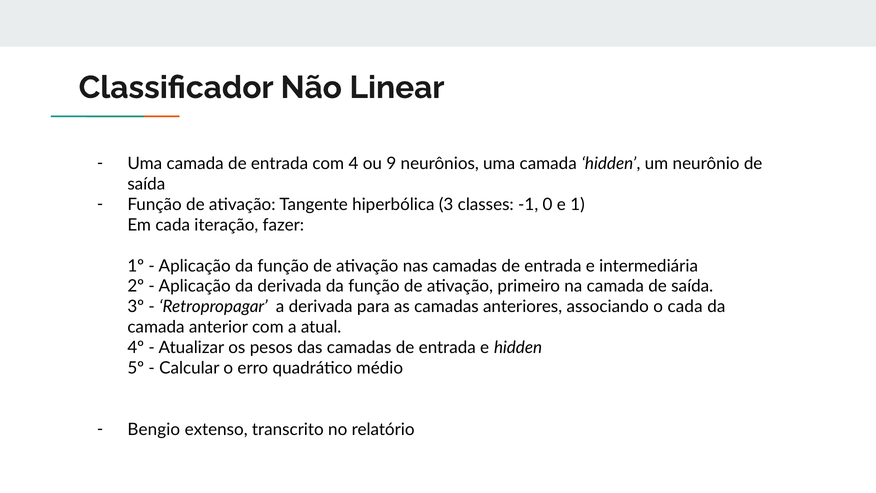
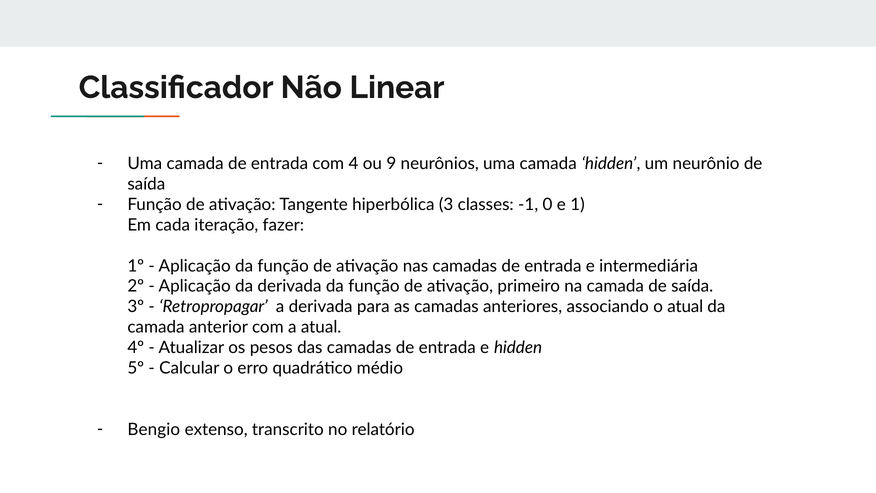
o cada: cada -> atual (685, 307)
